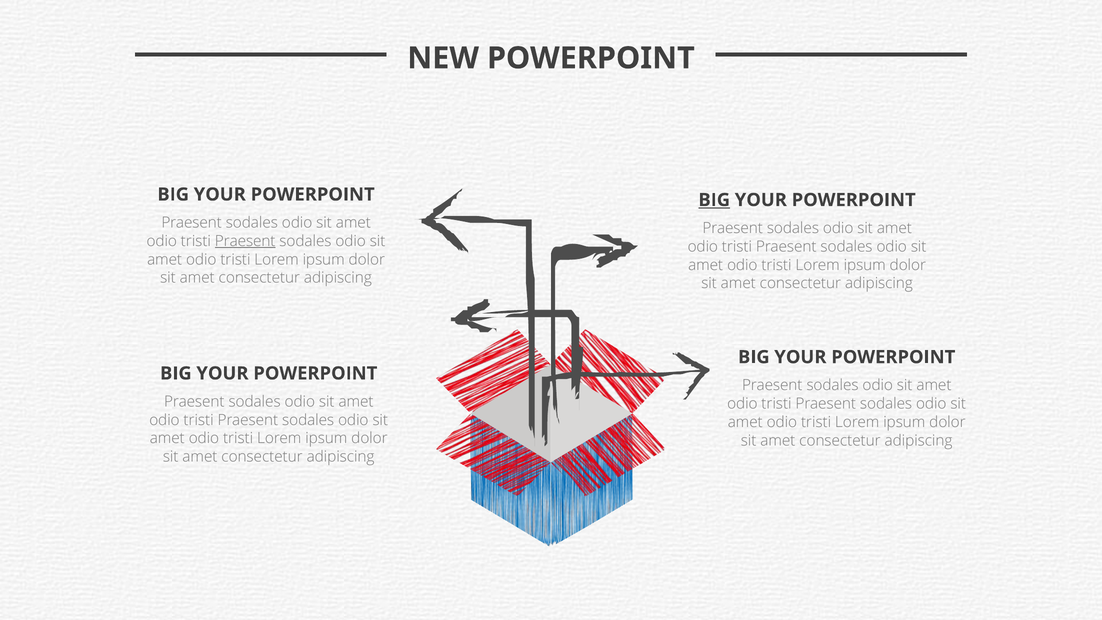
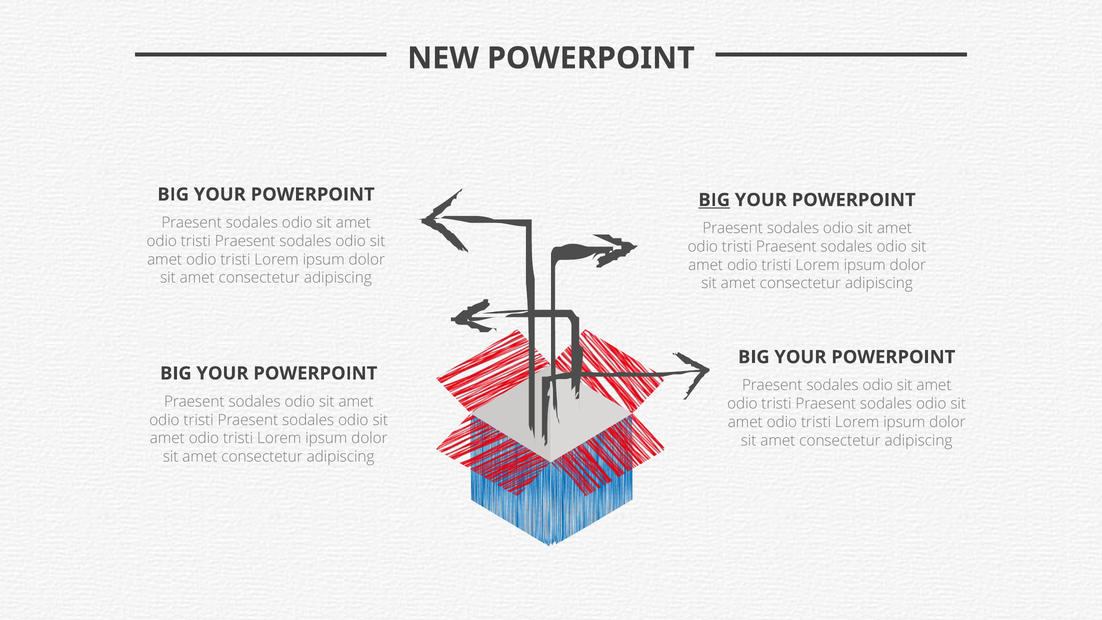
Praesent underline: present -> none (245, 241)
